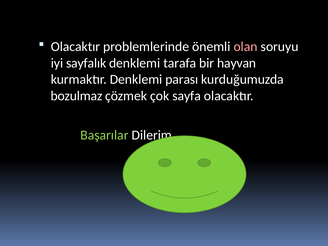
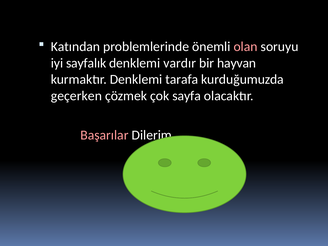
Olacaktır: Olacaktır -> Katından (75, 47)
tarafa: tarafa -> vardır (180, 63)
parası: parası -> tarafa (182, 79)
bozulmaz: bozulmaz -> geçerken (76, 96)
Başarılar colour: light green -> pink (104, 135)
